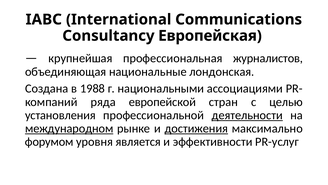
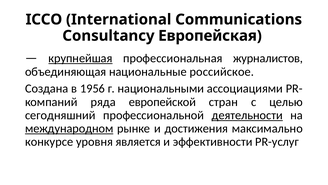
IАВС: IАВС -> ICСO (44, 19)
крупнейшая underline: none -> present (80, 58)
лондонская: лондонская -> российское (222, 72)
1988: 1988 -> 1956 (93, 88)
установления: установления -> сегодняшний (60, 115)
достижения underline: present -> none (196, 128)
форумом: форумом -> конкурсе (49, 142)
